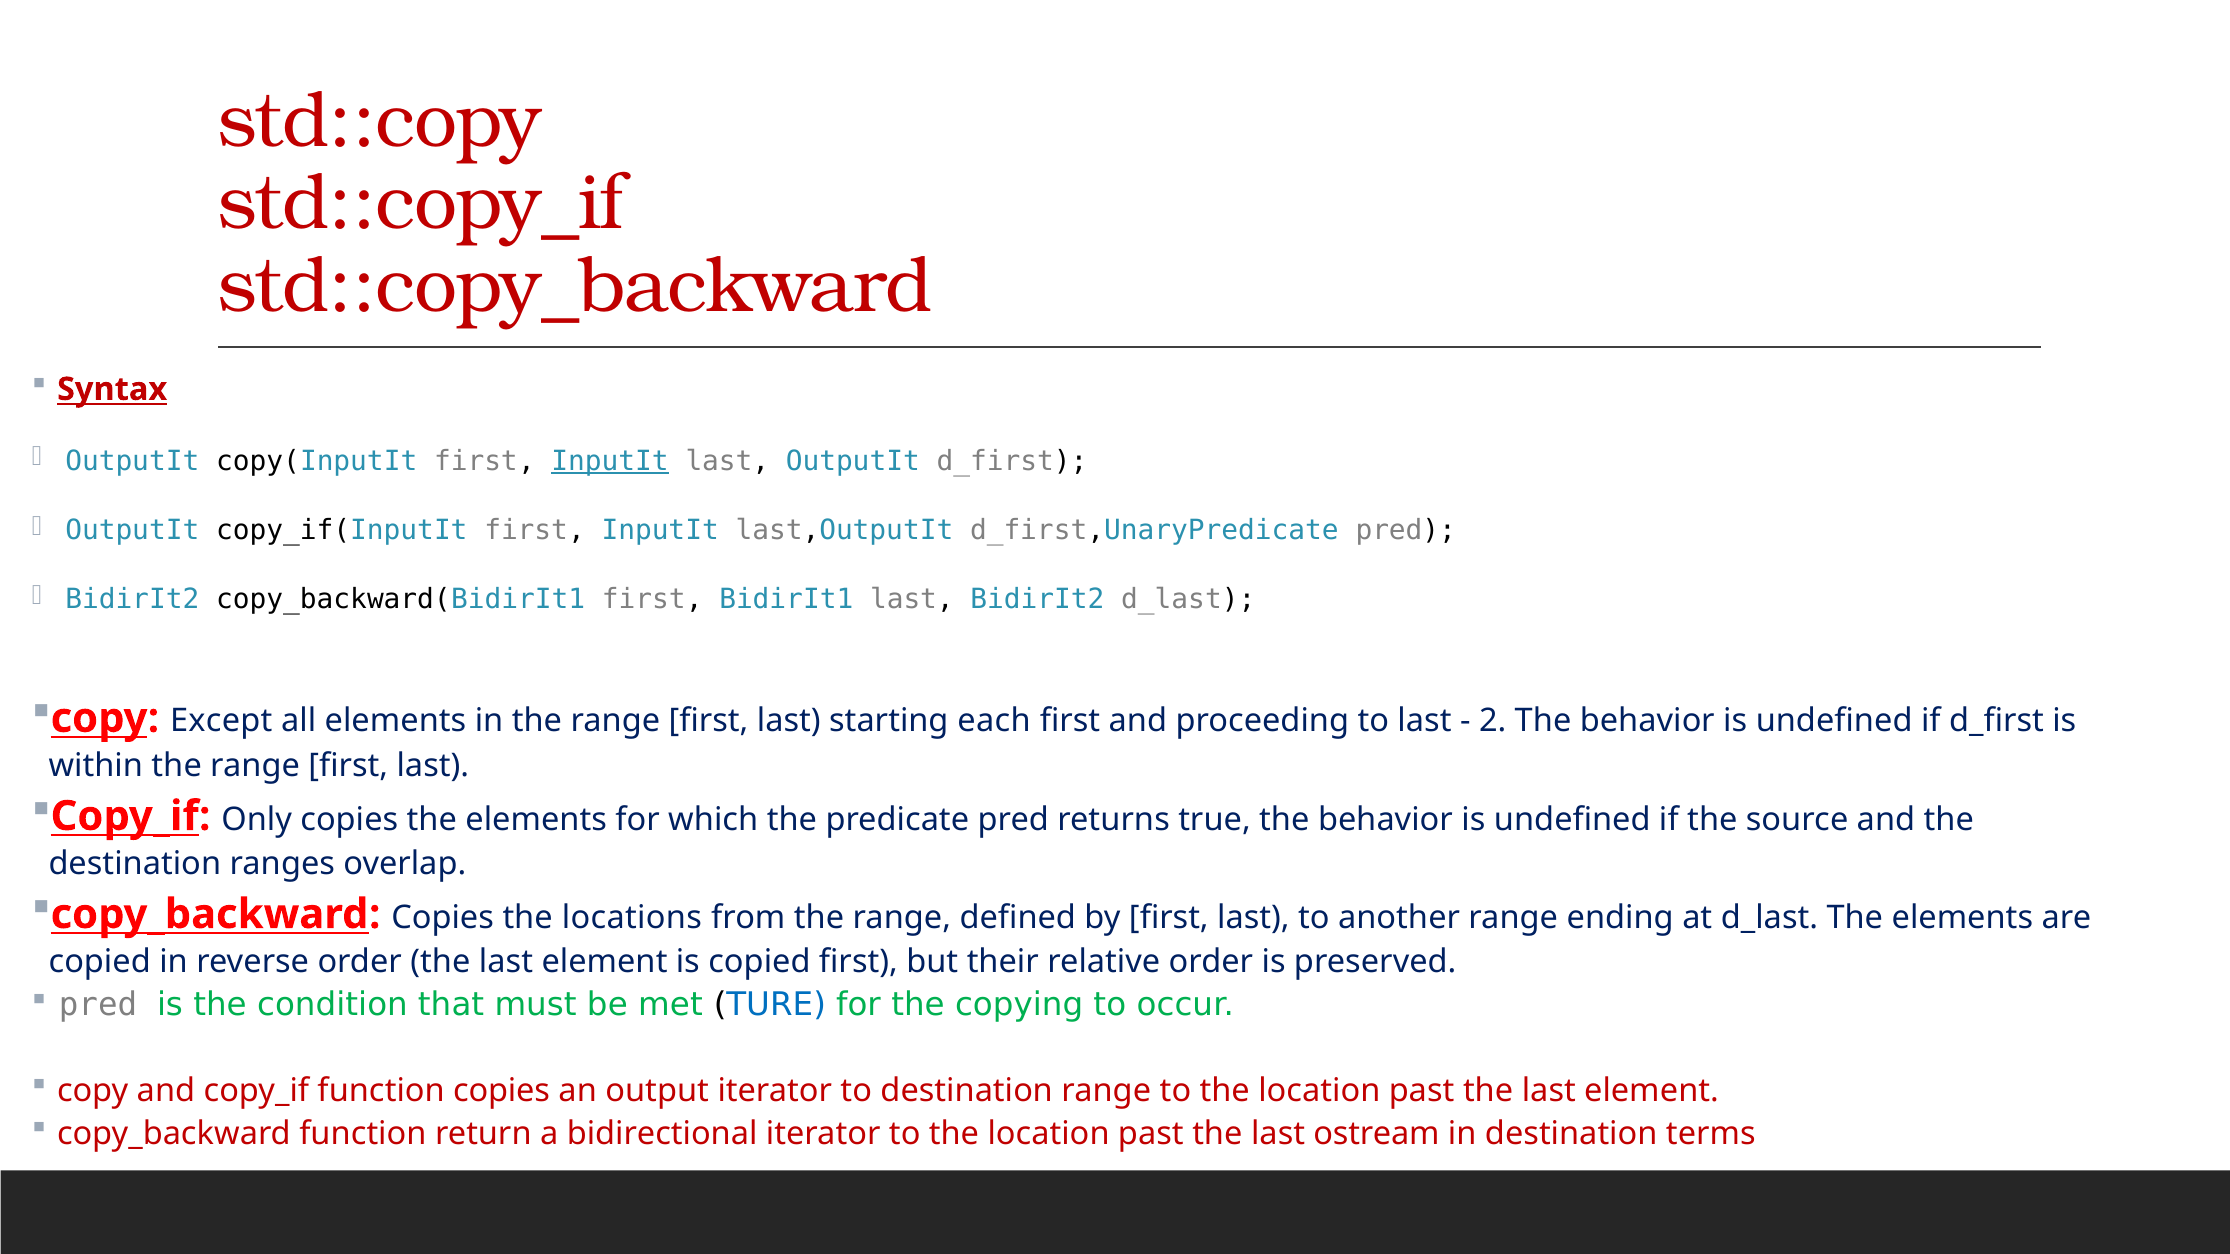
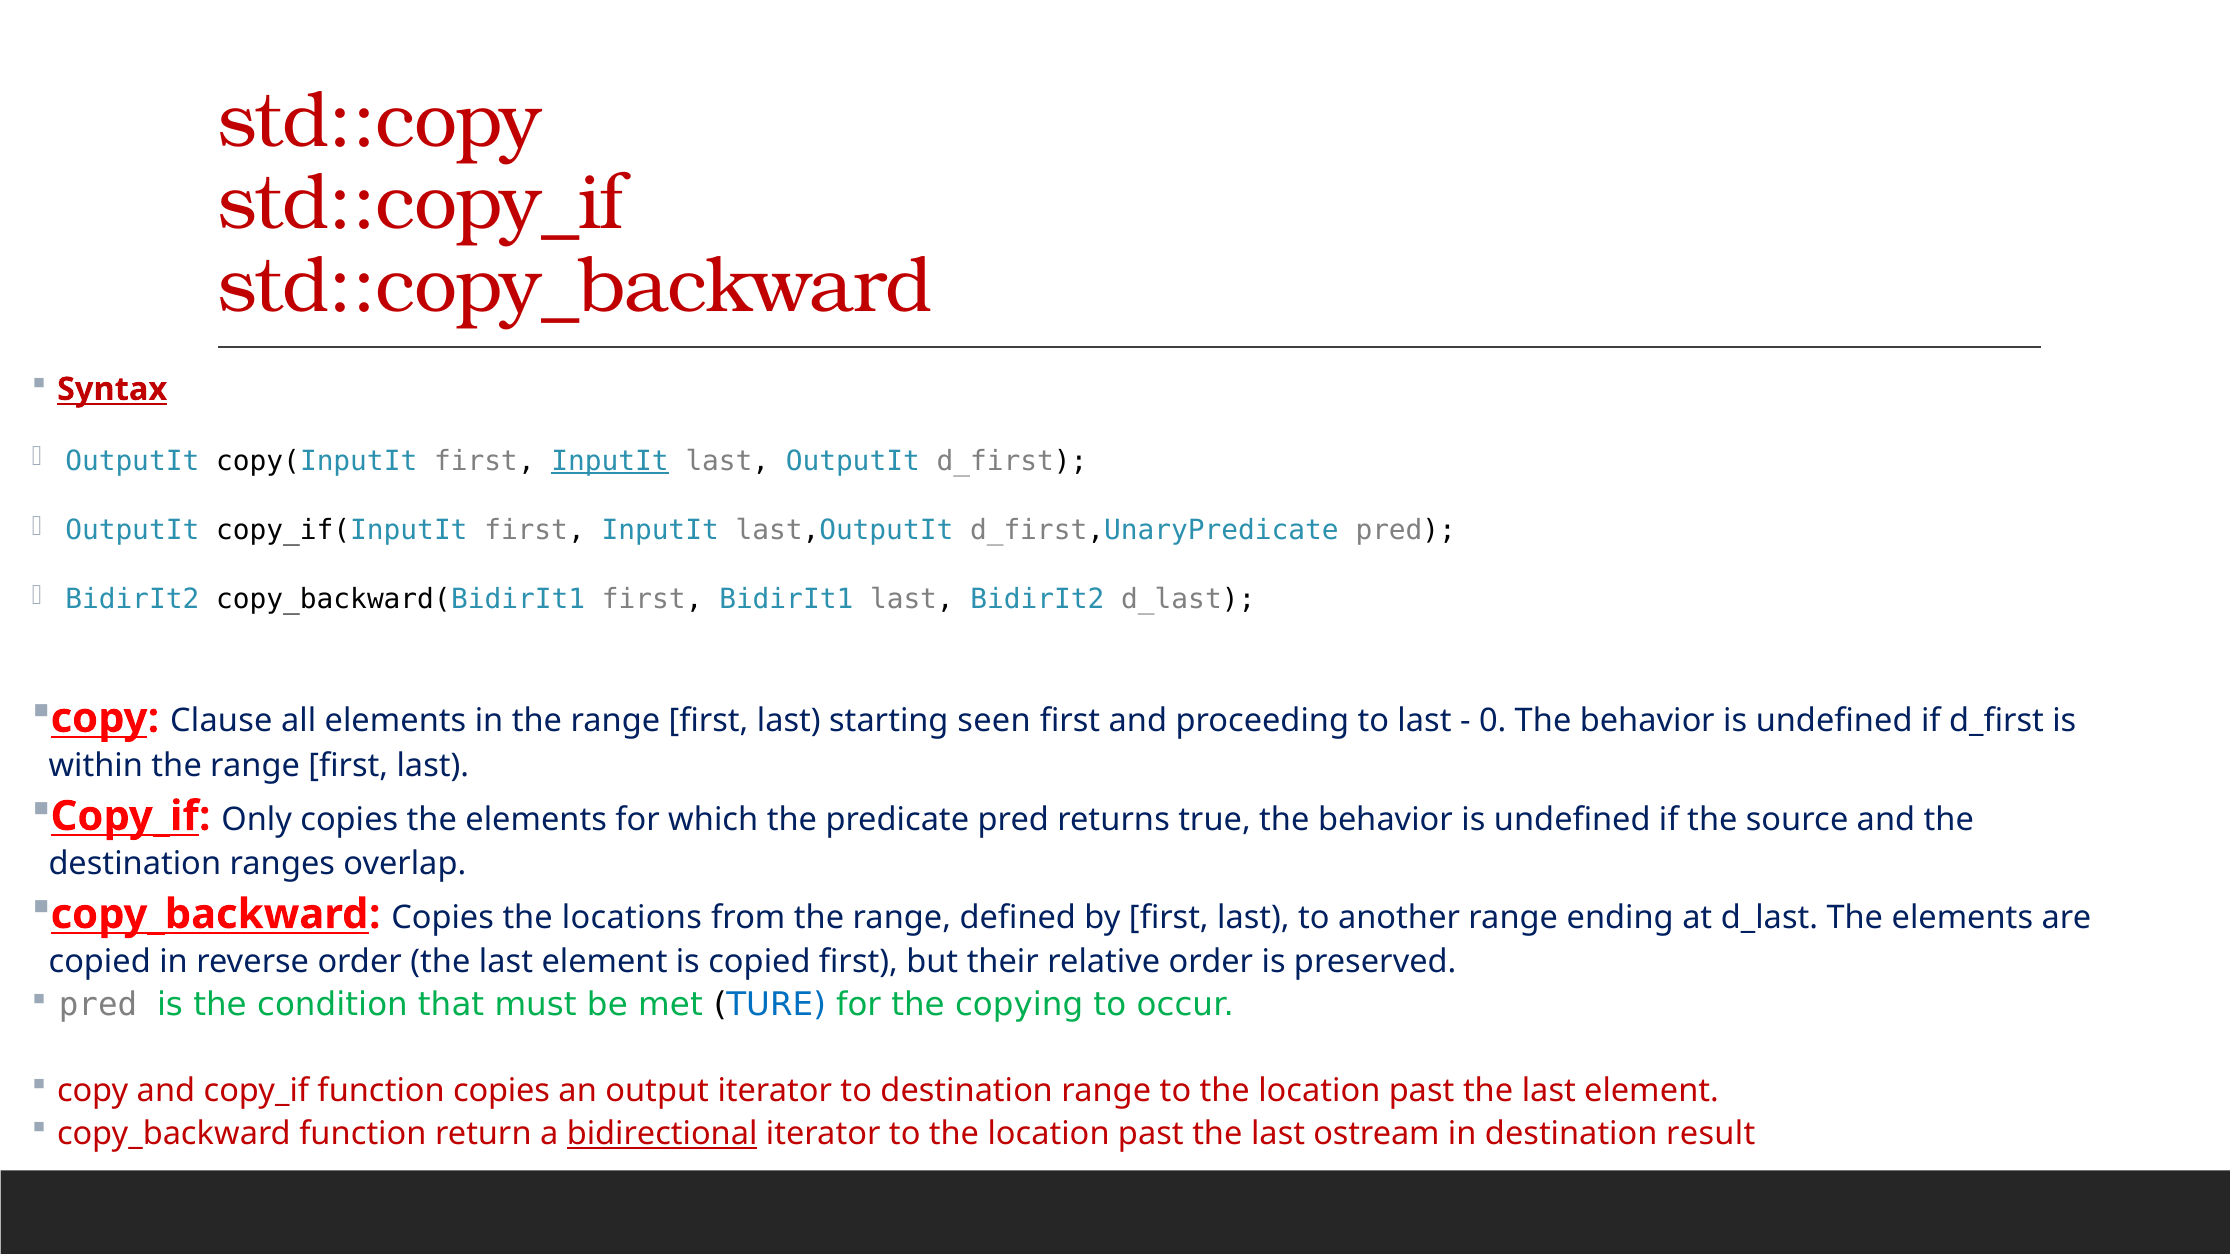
Except: Except -> Clause (221, 721)
each: each -> seen (994, 721)
2: 2 -> 0 (1493, 721)
bidirectional underline: none -> present (662, 1134)
terms: terms -> result (1711, 1134)
